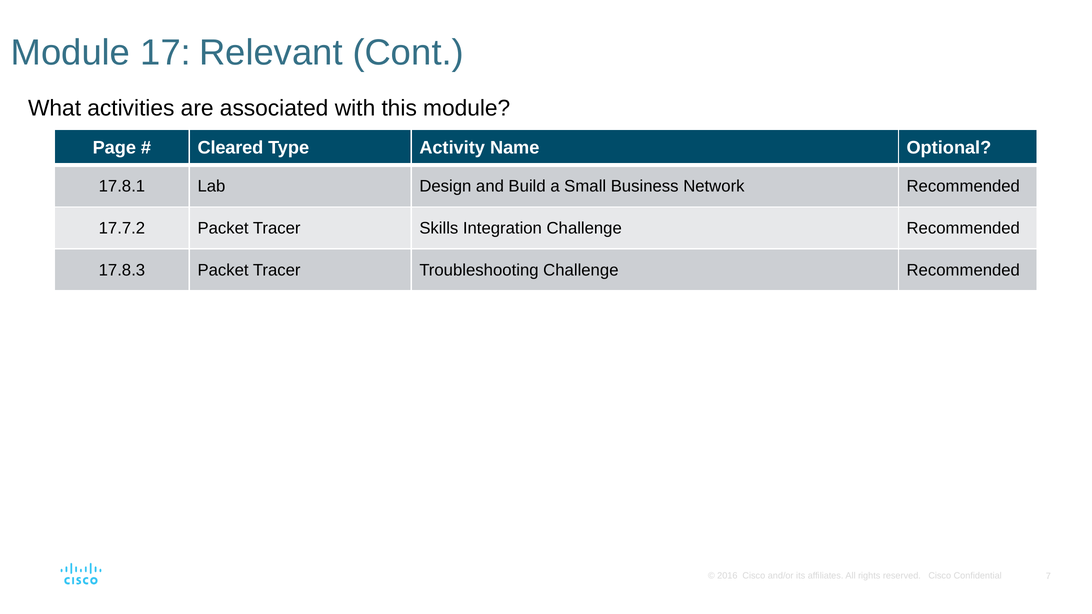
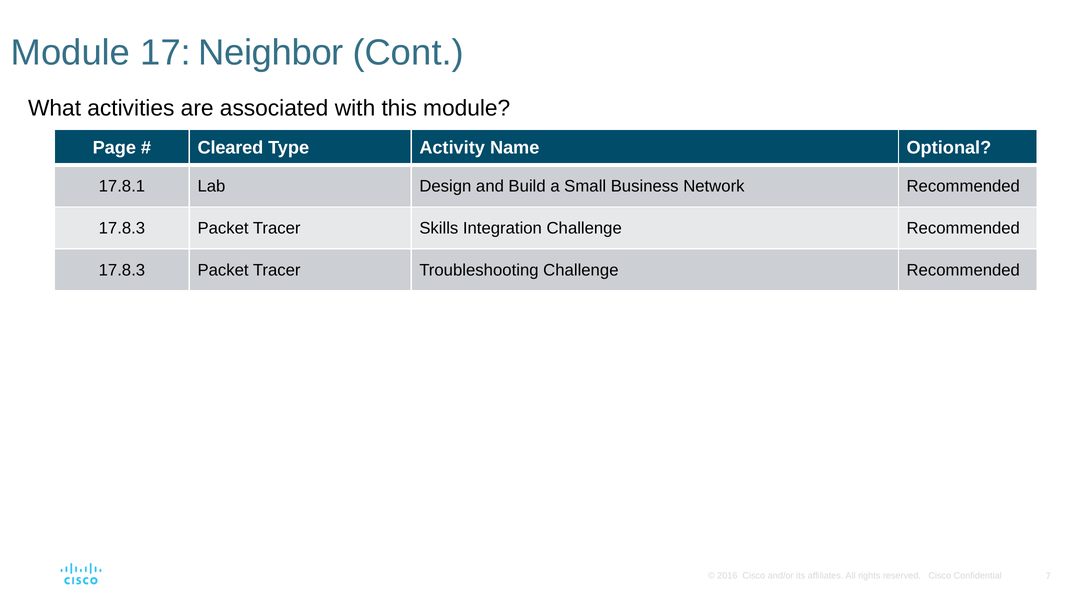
Relevant: Relevant -> Neighbor (271, 53)
17.7.2: 17.7.2 -> 17.8.3 (122, 228)
